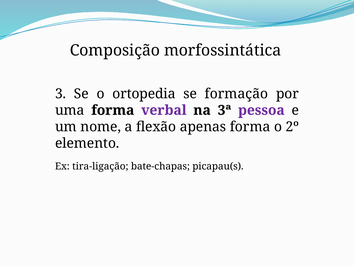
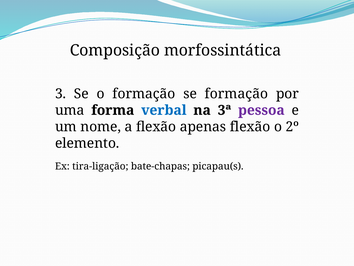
o ortopedia: ortopedia -> formação (144, 94)
verbal colour: purple -> blue (164, 110)
apenas forma: forma -> flexão (250, 127)
